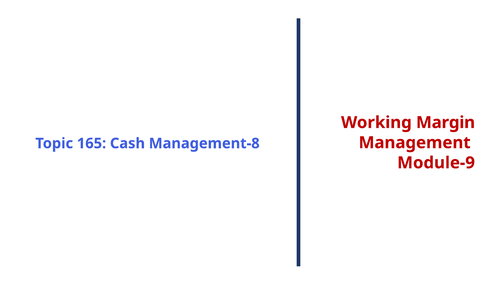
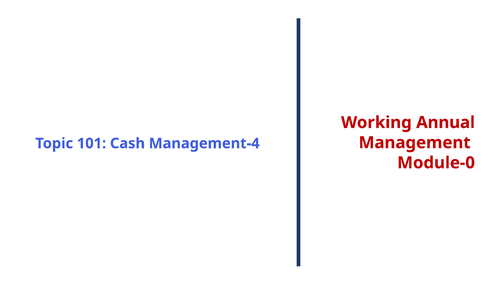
Margin: Margin -> Annual (446, 123)
165: 165 -> 101 (92, 143)
Management-8: Management-8 -> Management-4 (204, 143)
Module-9: Module-9 -> Module-0 (436, 163)
